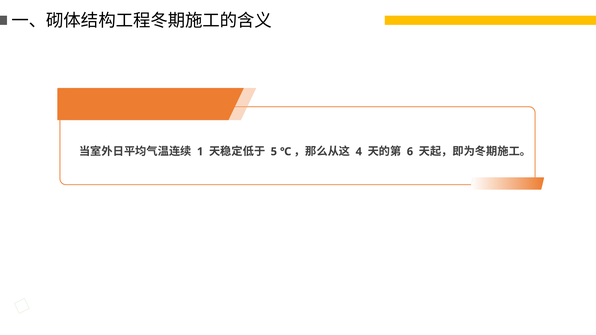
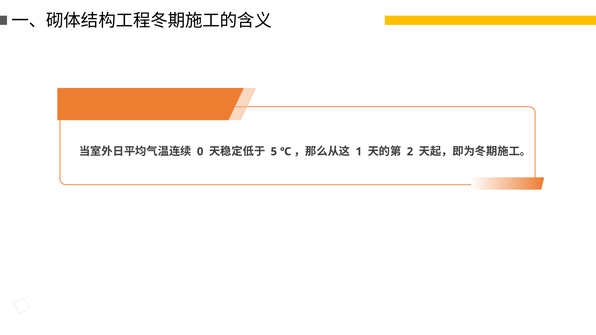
1: 1 -> 0 (200, 152)
4: 4 -> 1 (359, 152)
6: 6 -> 2 (410, 152)
